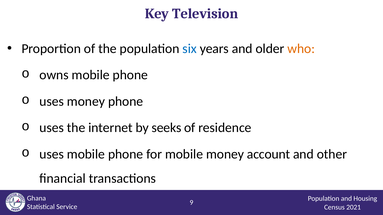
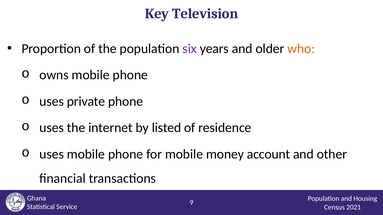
six colour: blue -> purple (190, 49)
uses money: money -> private (86, 102)
seeks: seeks -> listed (167, 128)
